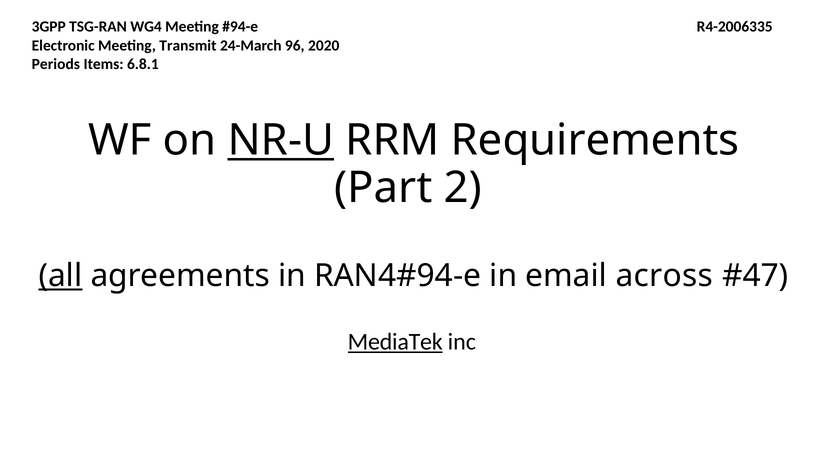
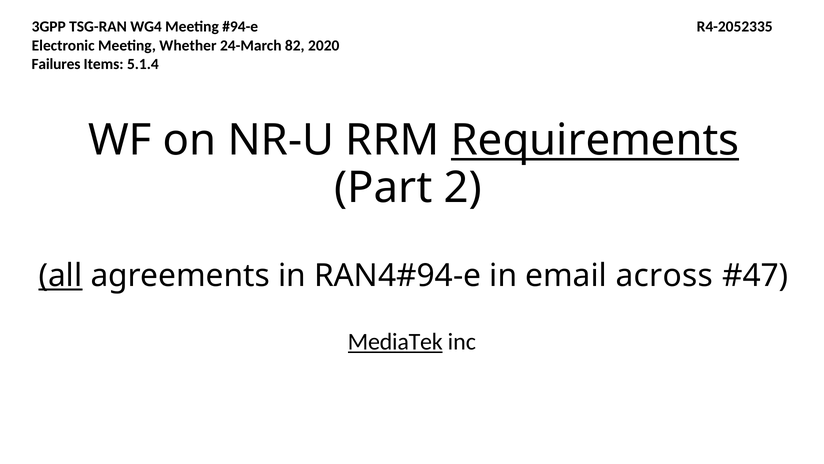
R4-2006335: R4-2006335 -> R4-2052335 (735, 27)
Transmit: Transmit -> Whether (188, 45)
96: 96 -> 82 (295, 45)
Periods: Periods -> Failures (56, 64)
6.8.1: 6.8.1 -> 5.1.4 (143, 64)
NR-U underline: present -> none (281, 140)
Requirements underline: none -> present (595, 140)
